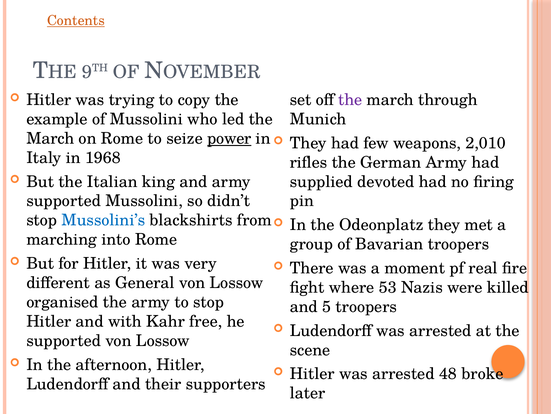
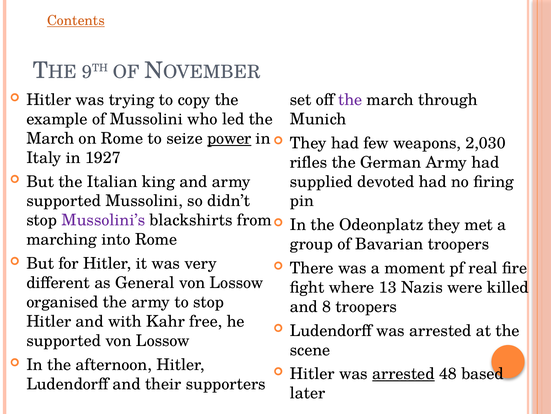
2,010: 2,010 -> 2,030 (486, 143)
1968: 1968 -> 1927 (103, 157)
Mussolini’s colour: blue -> purple (103, 220)
53: 53 -> 13 (388, 287)
5: 5 -> 8 (327, 306)
arrested underline: none -> present (403, 373)
broke: broke -> based (483, 373)
